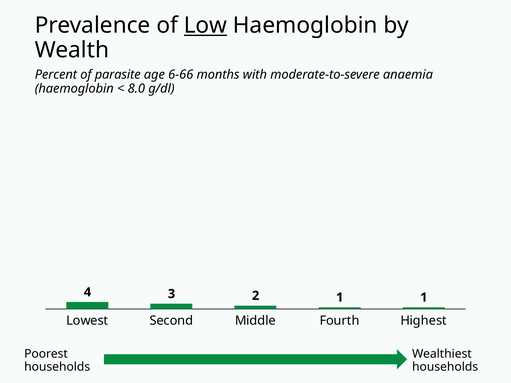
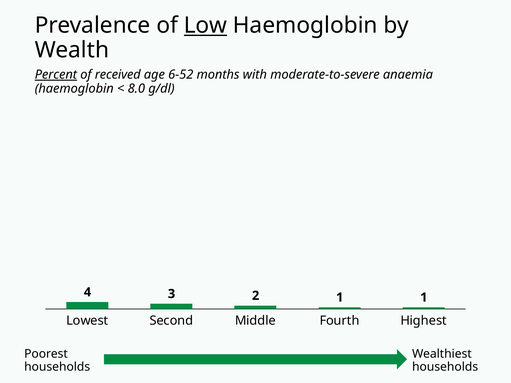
Percent underline: none -> present (56, 75)
parasite: parasite -> received (118, 75)
6-66: 6-66 -> 6-52 (181, 75)
